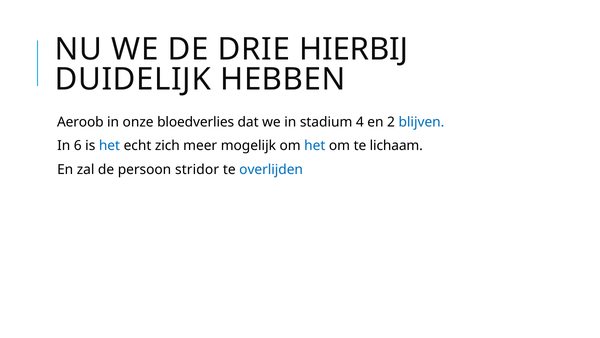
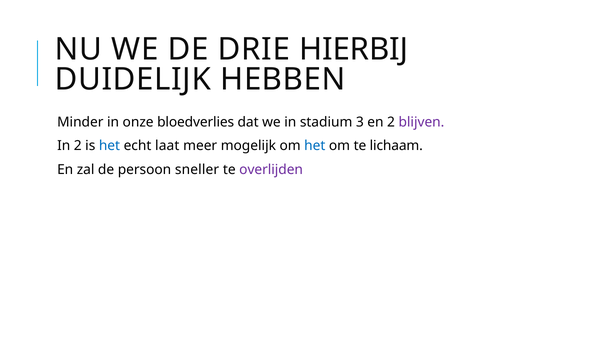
Aeroob: Aeroob -> Minder (80, 122)
4: 4 -> 3 (360, 122)
blijven colour: blue -> purple (421, 122)
In 6: 6 -> 2 (78, 146)
zich: zich -> laat (167, 146)
stridor: stridor -> sneller (197, 169)
overlijden colour: blue -> purple (271, 169)
